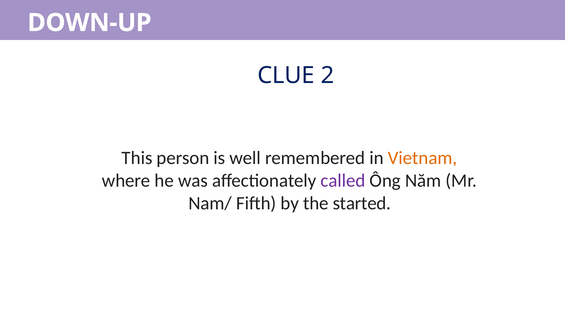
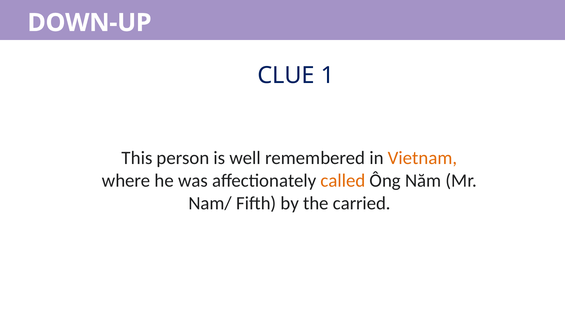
2: 2 -> 1 (327, 75)
called colour: purple -> orange (343, 181)
started: started -> carried (362, 203)
